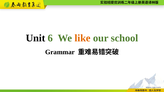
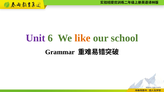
Unit colour: black -> purple (35, 38)
